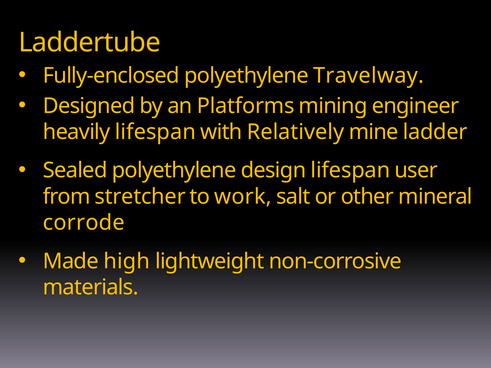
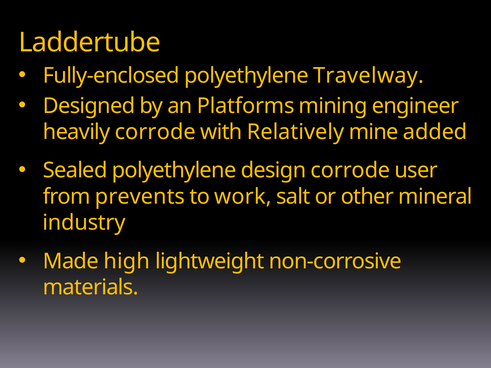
heavily lifespan: lifespan -> corrode (155, 132)
ladder: ladder -> added (435, 132)
design lifespan: lifespan -> corrode (350, 171)
stretcher: stretcher -> prevents (140, 197)
corrode: corrode -> industry (84, 223)
